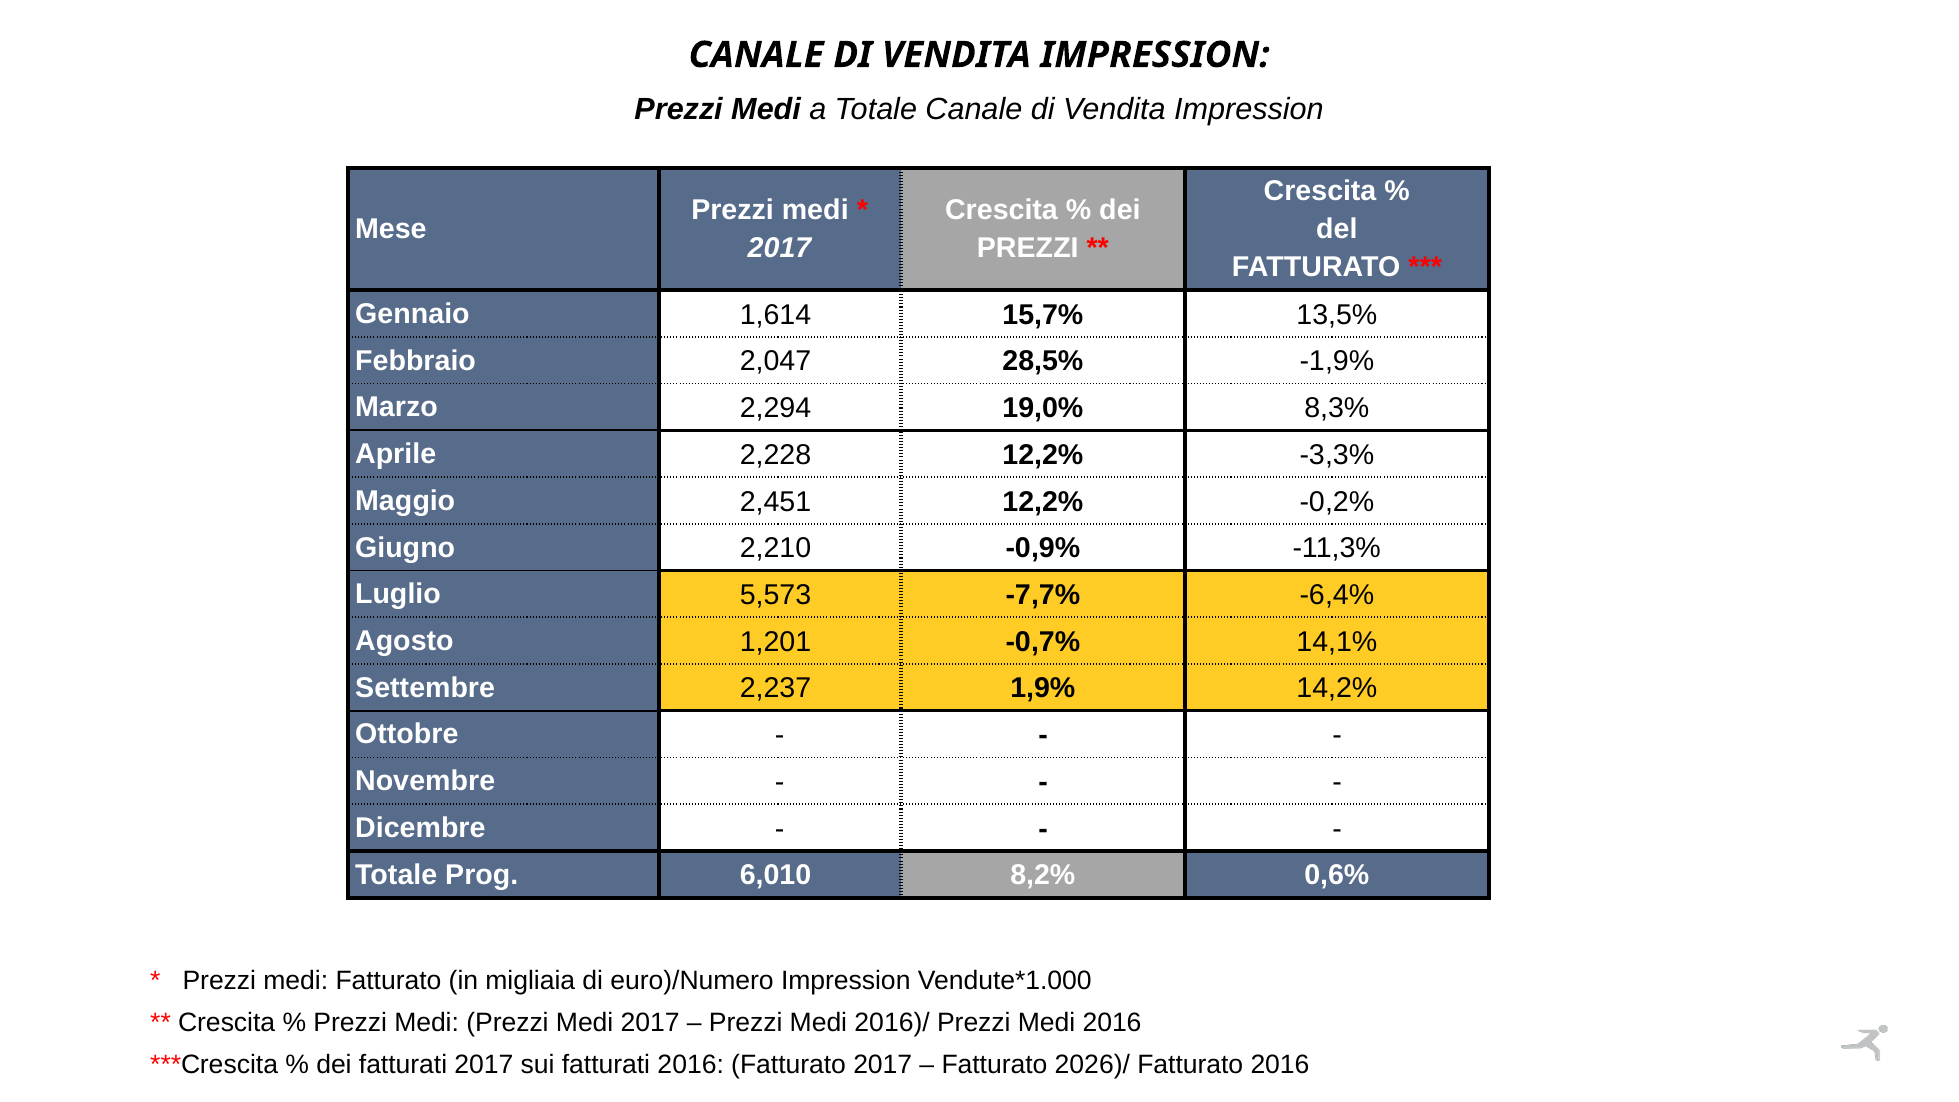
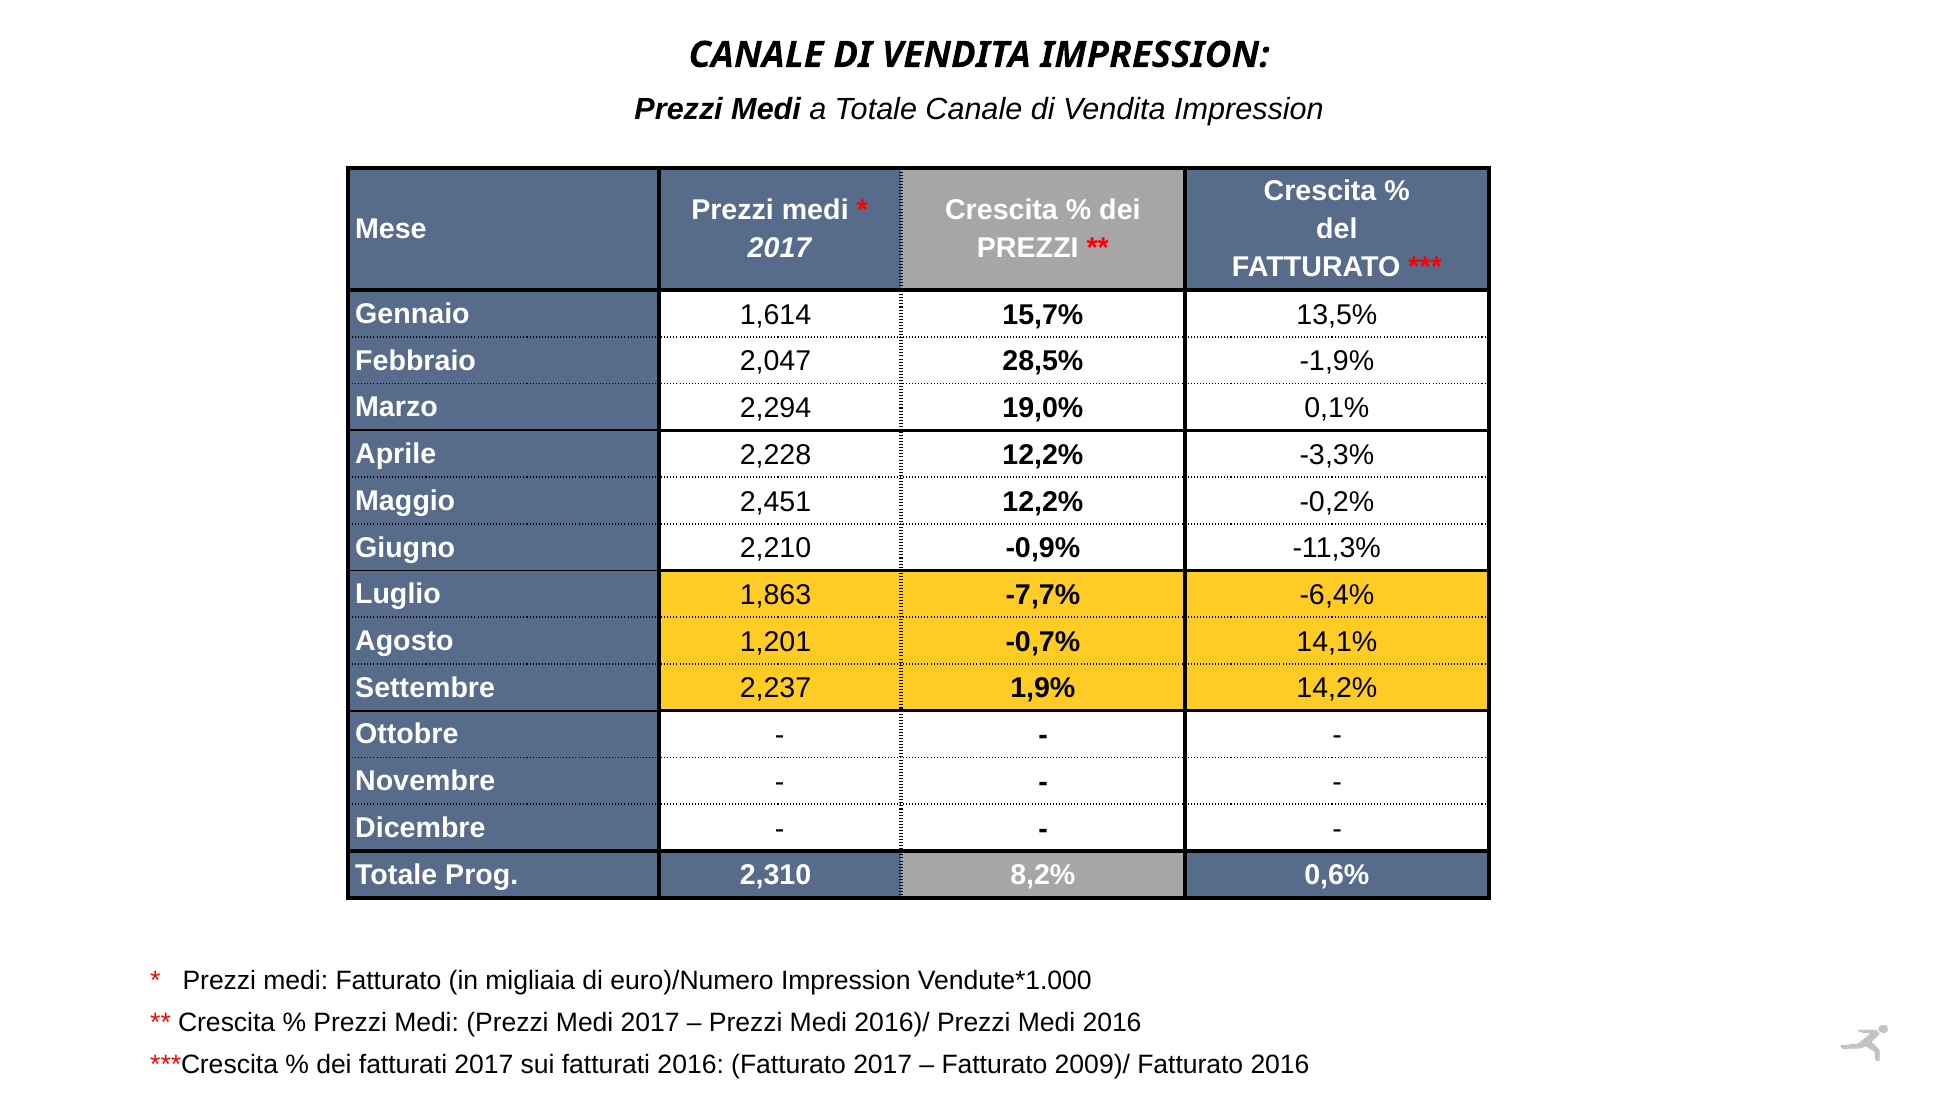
8,3%: 8,3% -> 0,1% (1337, 408)
5,573: 5,573 -> 1,863 (776, 595)
6,010: 6,010 -> 2,310 (776, 875)
2026)/: 2026)/ -> 2009)/ (1092, 1064)
